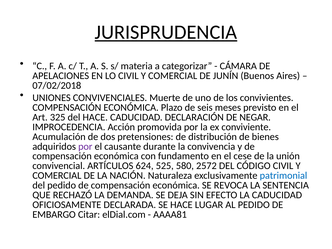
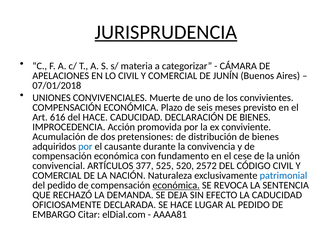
07/02/2018: 07/02/2018 -> 07/01/2018 (57, 86)
325: 325 -> 616 (58, 117)
DECLARACIÓN DE NEGAR: NEGAR -> BIENES (255, 117)
por colour: purple -> blue (85, 146)
624: 624 -> 377 (145, 166)
580: 580 -> 520 (185, 166)
económica underline: none -> present (176, 185)
